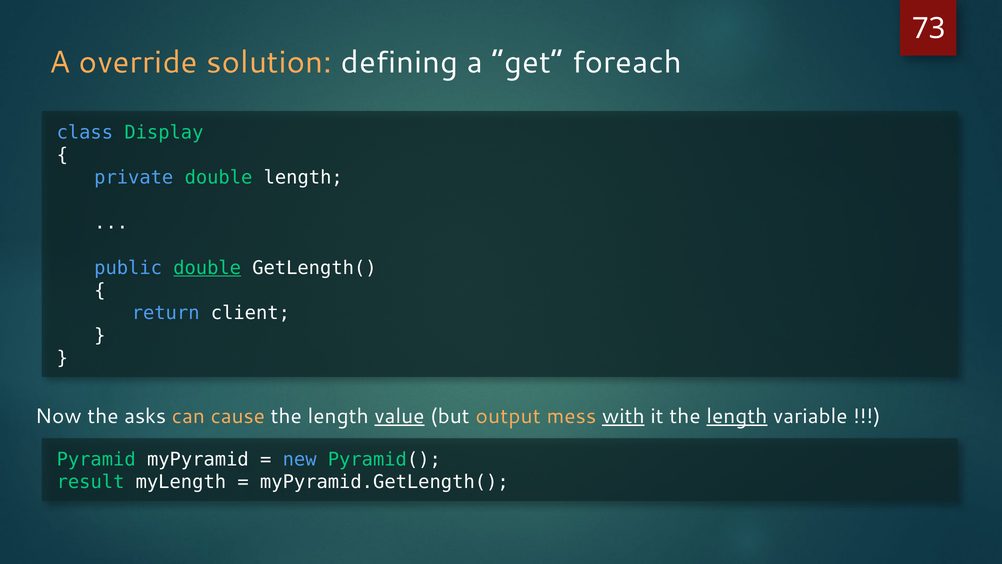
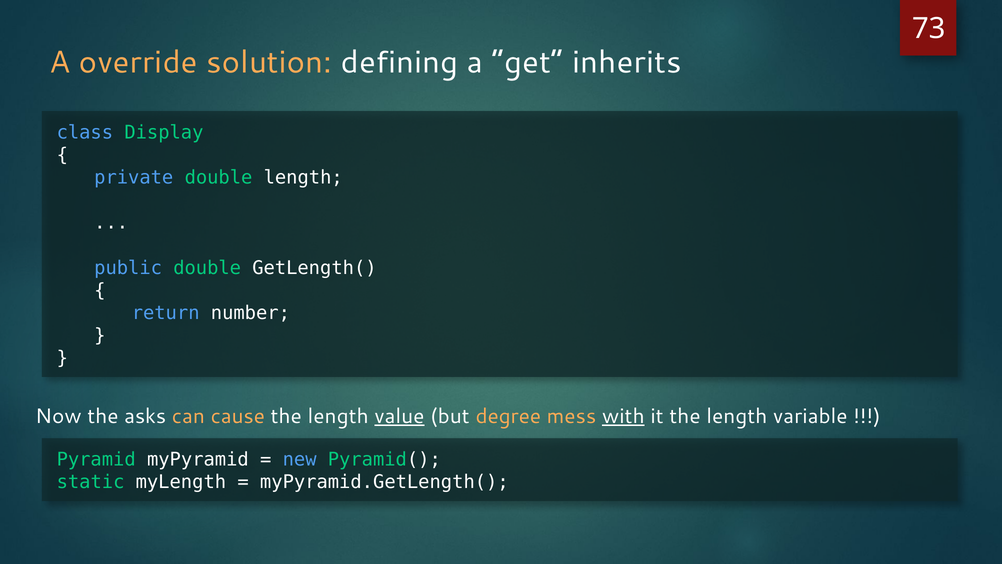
foreach: foreach -> inherits (627, 62)
double underline: present -> none (207, 268)
client: client -> number (250, 313)
output: output -> degree (508, 416)
length underline: present -> none (737, 416)
result: result -> static (91, 482)
